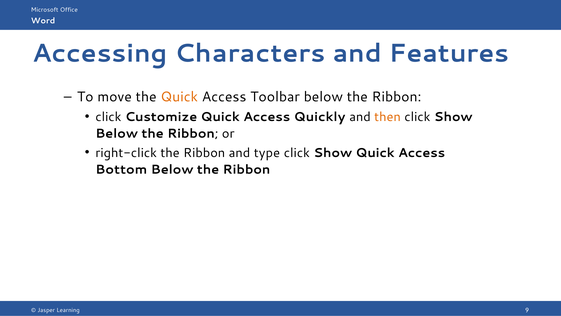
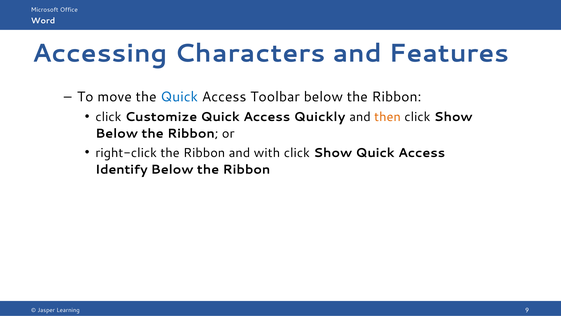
Quick colour: orange -> blue (179, 97)
type: type -> with (267, 153)
Bottom: Bottom -> Identify (121, 169)
